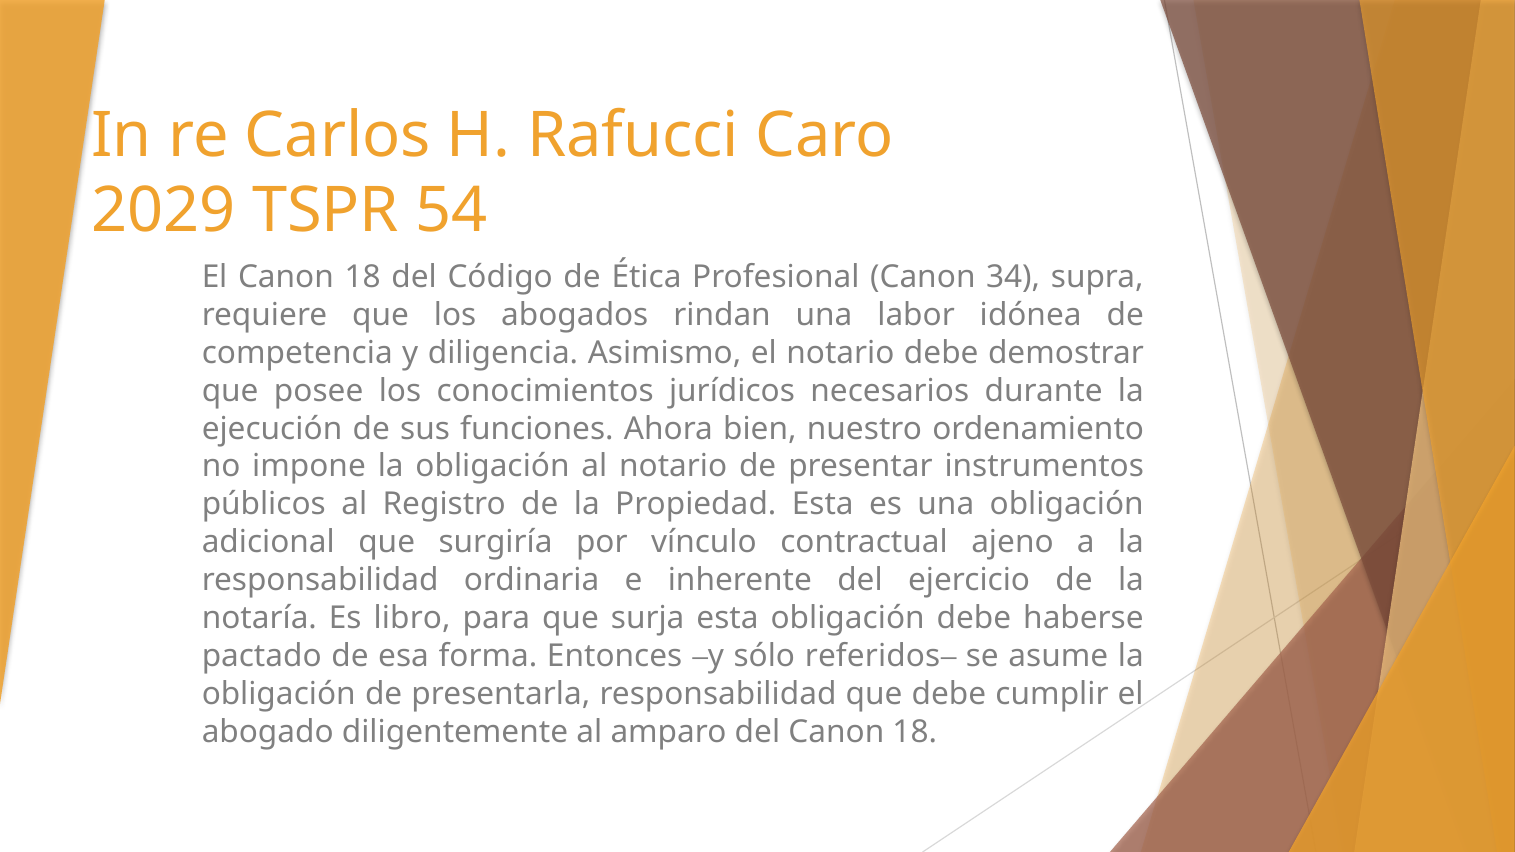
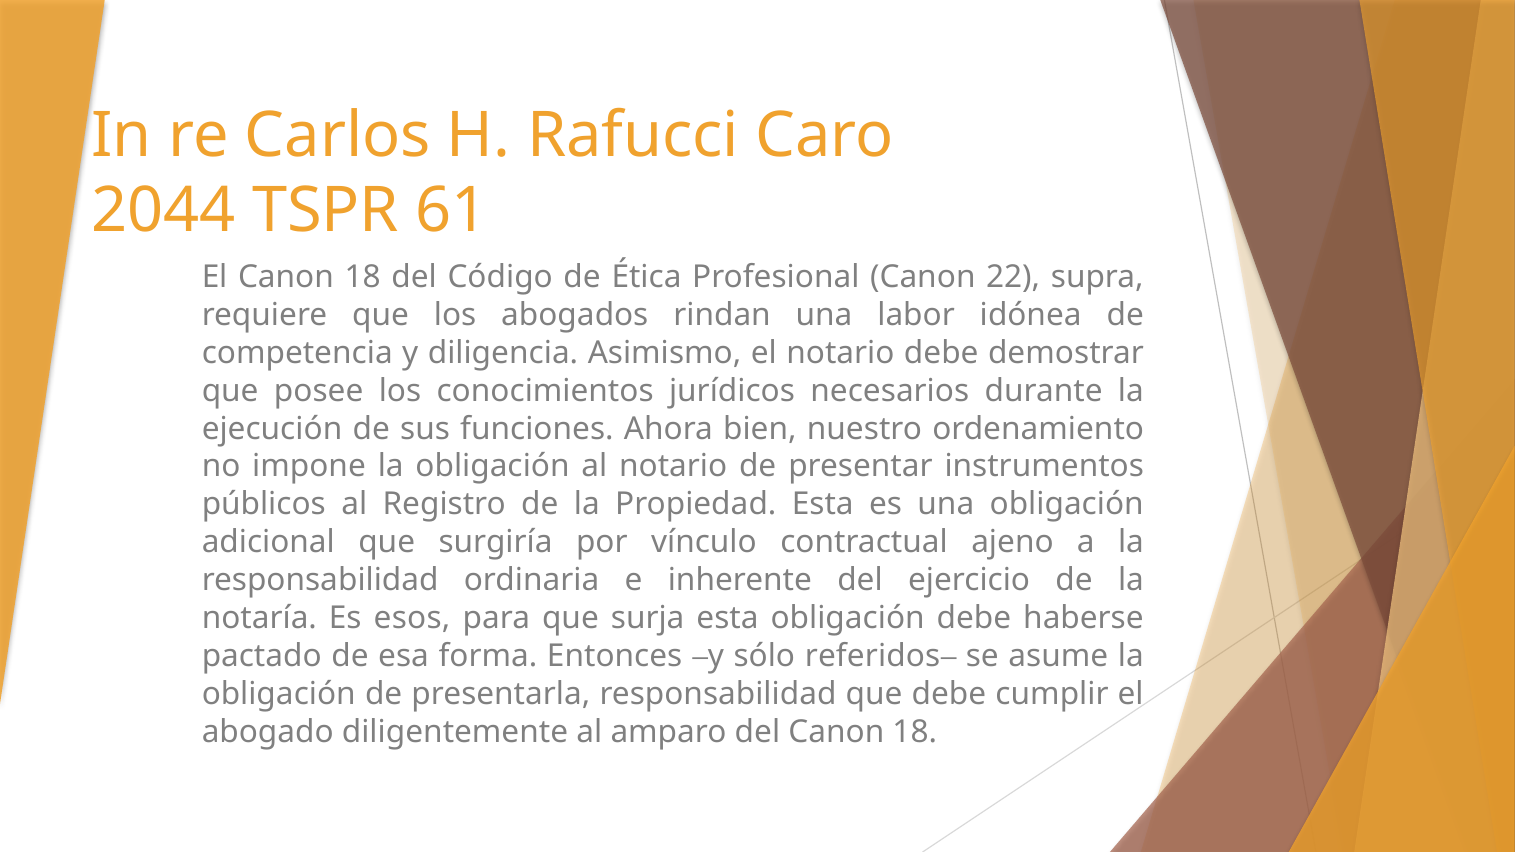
2029: 2029 -> 2044 (164, 211)
54: 54 -> 61 (452, 211)
34: 34 -> 22 (1013, 277)
libro: libro -> esos (412, 618)
